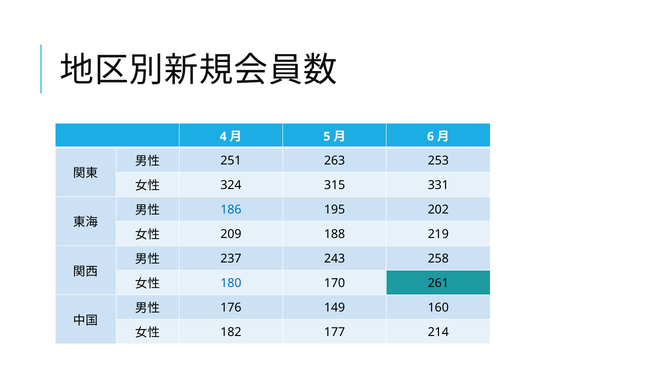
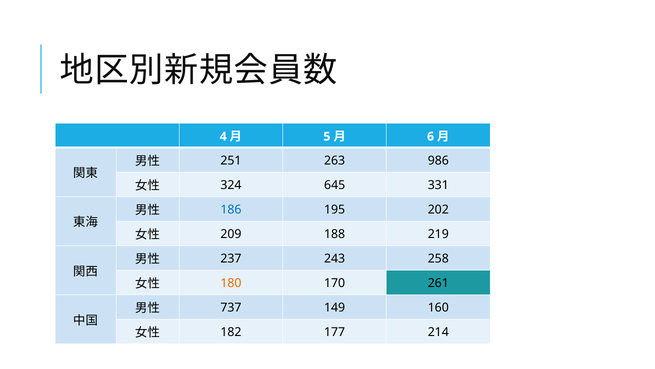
253: 253 -> 986 (438, 160)
315: 315 -> 645 (335, 185)
180 colour: blue -> orange (231, 283)
176: 176 -> 737 (231, 307)
